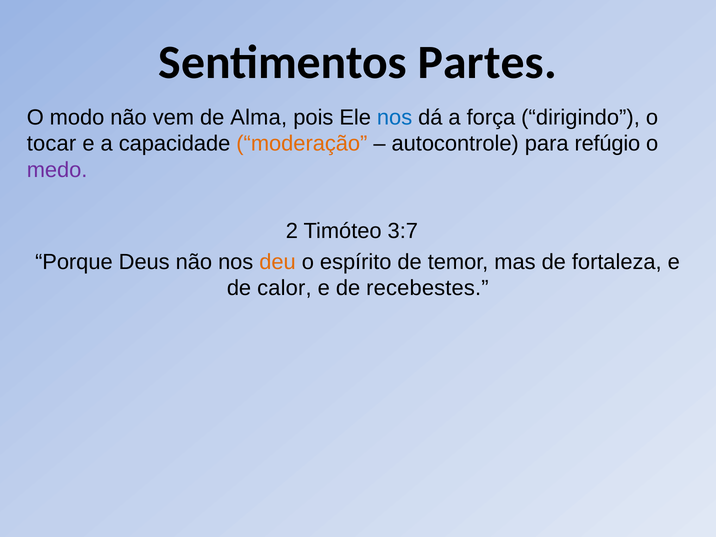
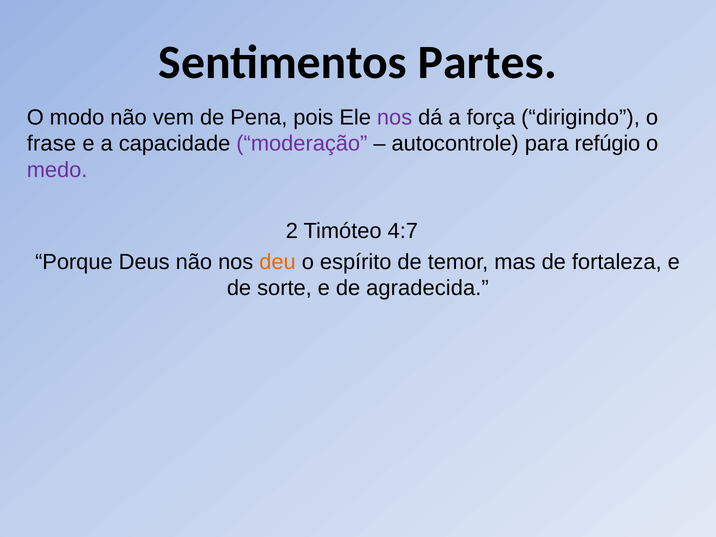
Alma: Alma -> Pena (259, 118)
nos colour: blue -> purple (395, 118)
tocar: tocar -> frase (51, 144)
moderação colour: orange -> purple (302, 144)
3:7: 3:7 -> 4:7 (403, 231)
calor: calor -> sorte (284, 288)
recebestes: recebestes -> agradecida (427, 288)
